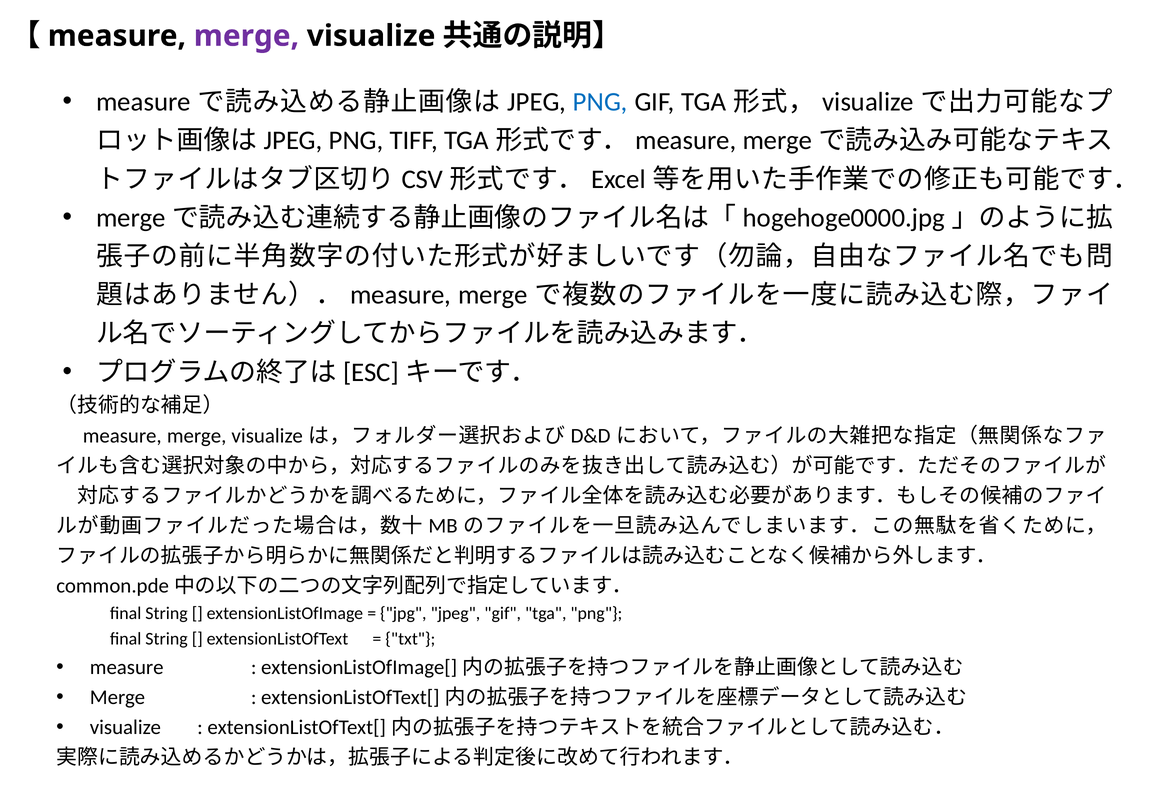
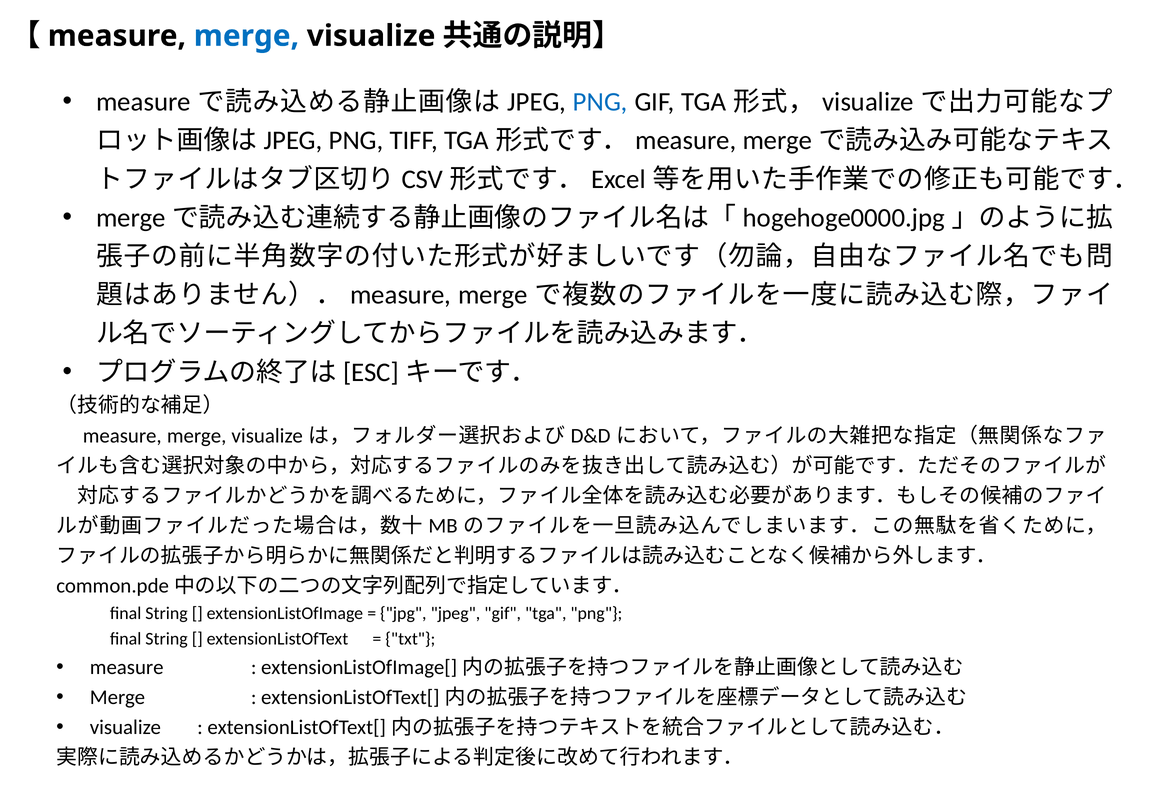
merge colour: purple -> blue (246, 36)
